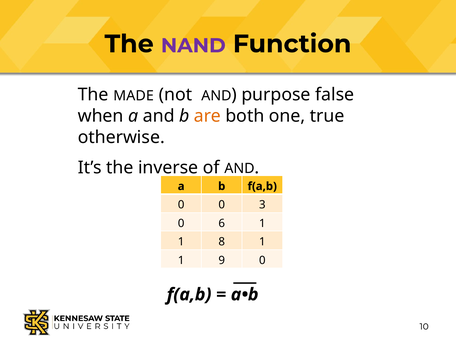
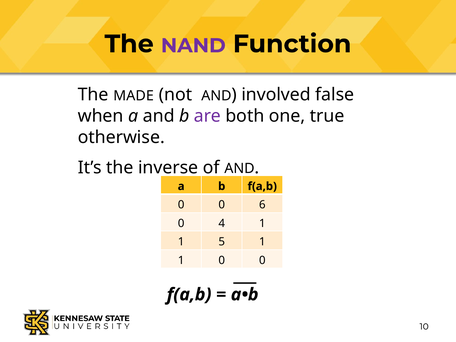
purpose: purpose -> involved (276, 95)
are colour: orange -> purple (207, 116)
3: 3 -> 6 (262, 205)
6: 6 -> 4 (222, 223)
8: 8 -> 5 (222, 242)
1 9: 9 -> 0 (222, 260)
